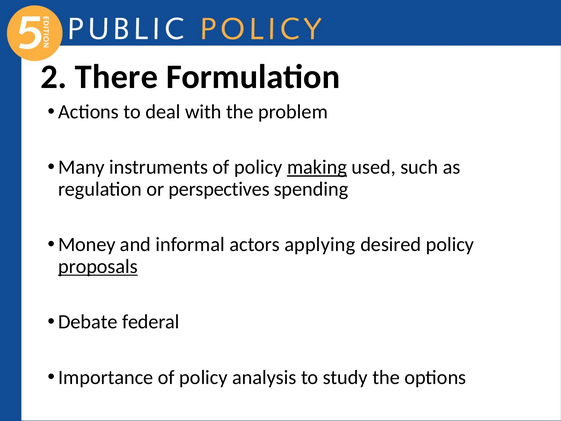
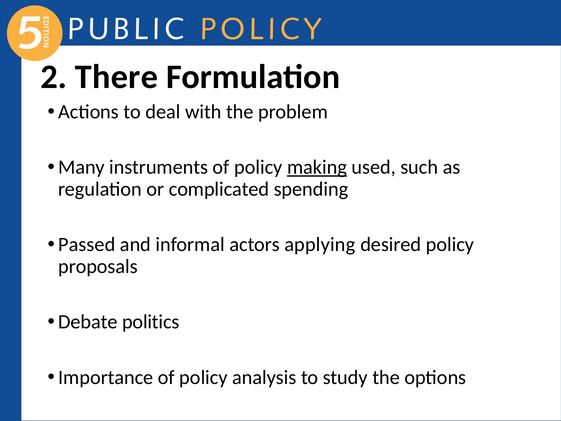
perspectives: perspectives -> complicated (219, 189)
Money: Money -> Passed (87, 244)
proposals underline: present -> none (98, 266)
federal: federal -> politics (151, 322)
